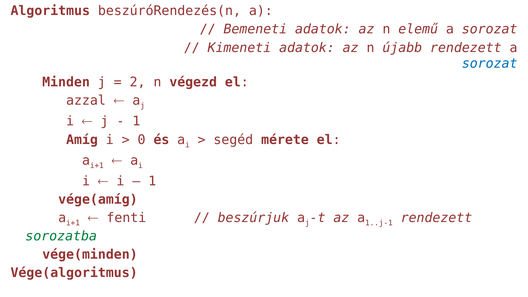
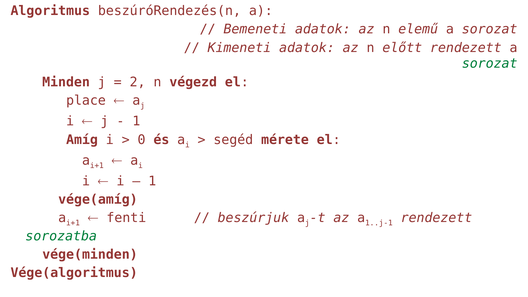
újabb: újabb -> előtt (402, 48)
sorozat colour: blue -> green (490, 64)
azzal: azzal -> place (86, 101)
